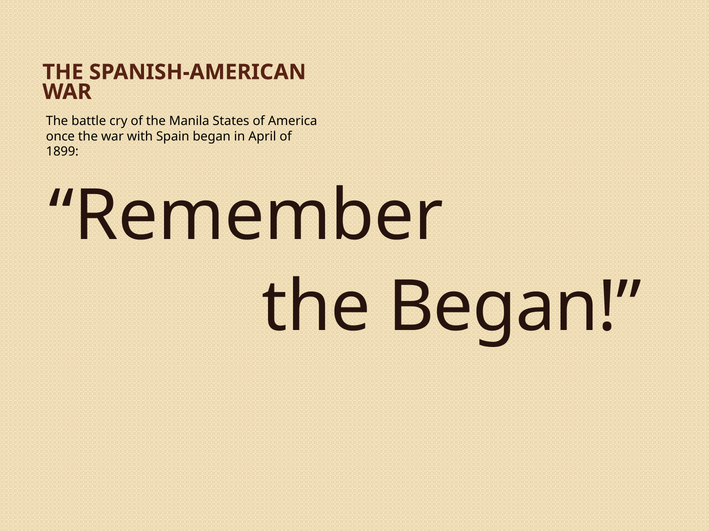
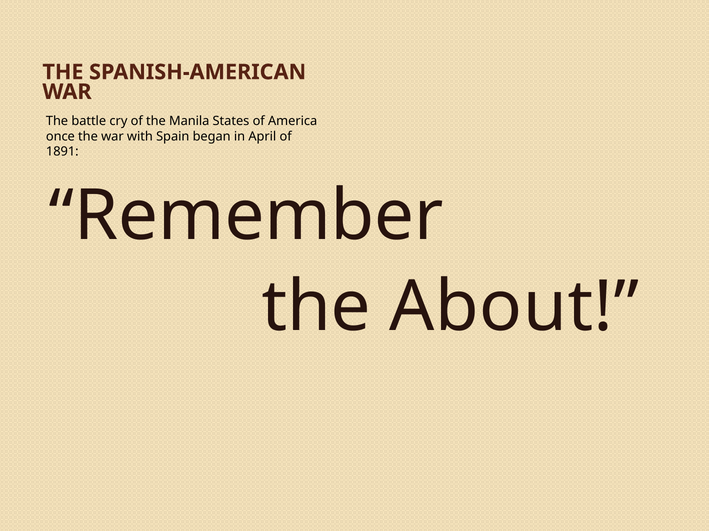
1899: 1899 -> 1891 (62, 152)
the Began: Began -> About (514, 307)
